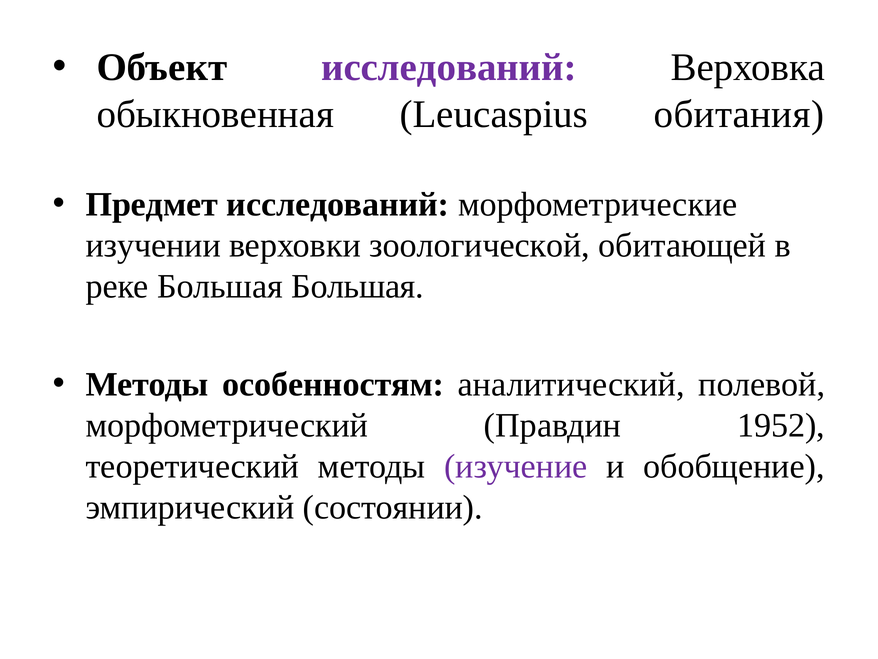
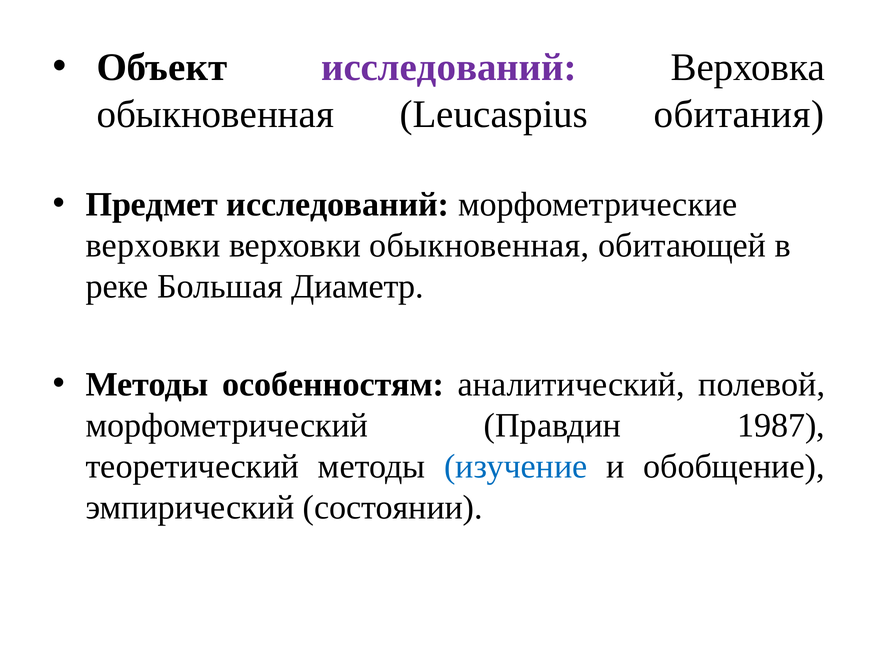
изучении: изучении -> верховки (153, 245)
верховки зоологической: зоологической -> обыкновенная (479, 245)
Большая Большая: Большая -> Диаметр (358, 286)
1952: 1952 -> 1987 (781, 425)
изучение colour: purple -> blue (516, 466)
